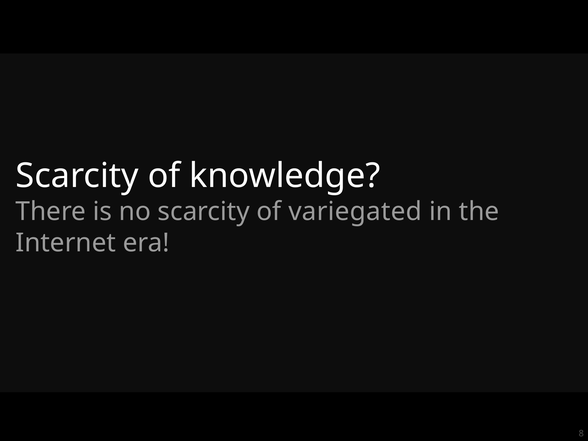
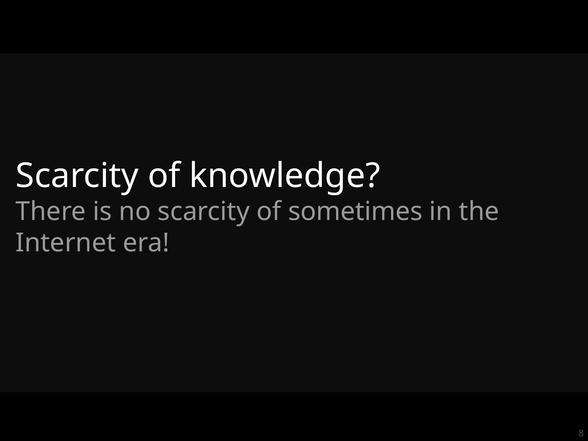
variegated: variegated -> sometimes (355, 212)
